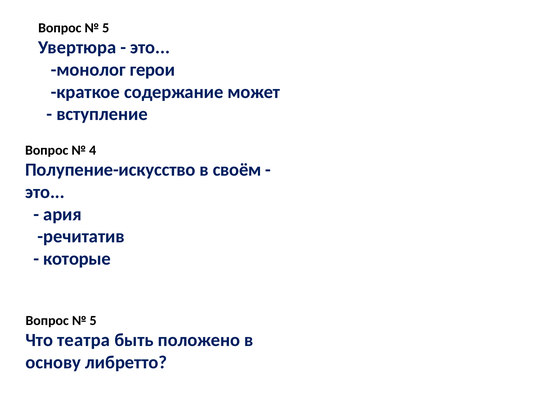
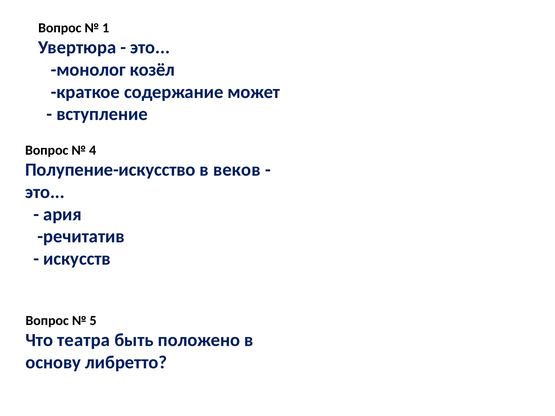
5: 5 -> 1 (106, 28)
герои: герои -> козёл (152, 70)
своём: своём -> веков (237, 170)
которые: которые -> искусств (77, 259)
